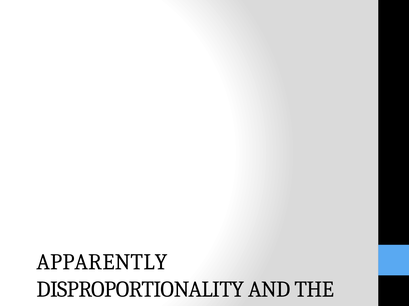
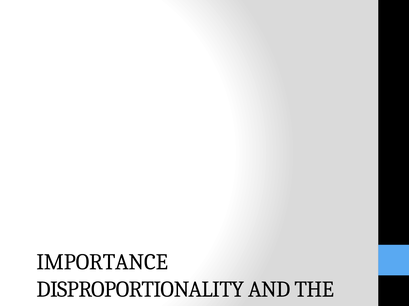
APPARENTLY: APPARENTLY -> IMPORTANCE (102, 263)
